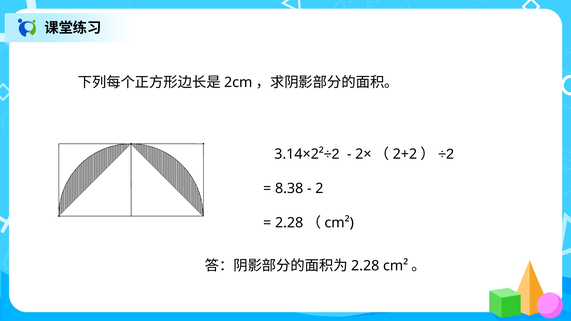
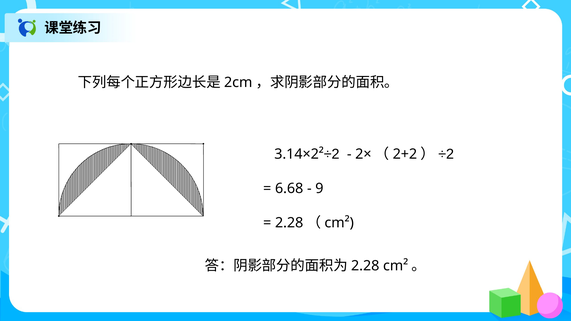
8.38: 8.38 -> 6.68 (289, 189)
2: 2 -> 9 (319, 189)
